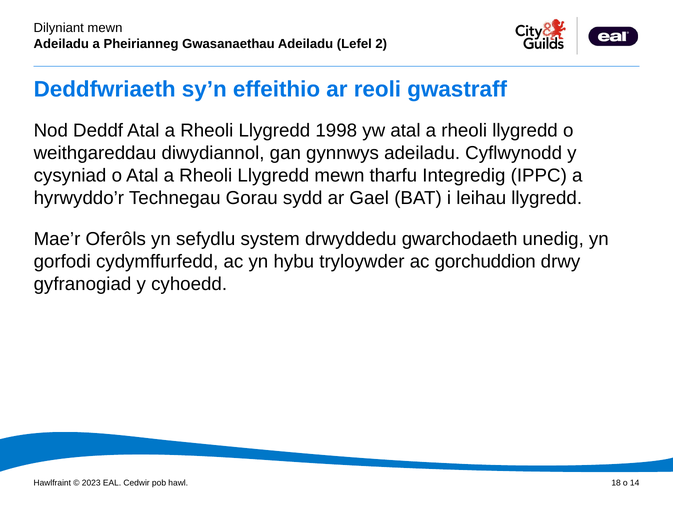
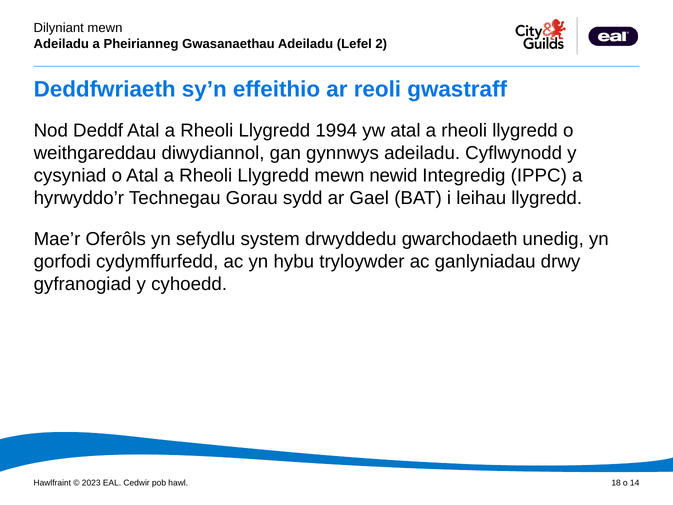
1998: 1998 -> 1994 (336, 130)
tharfu: tharfu -> newid (393, 175)
gorchuddion: gorchuddion -> ganlyniadau (485, 261)
